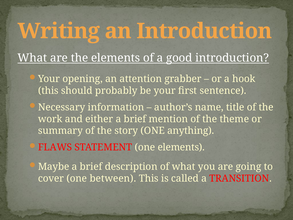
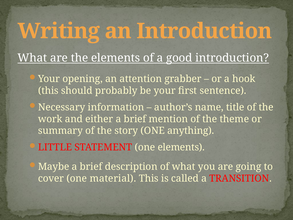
FLAWS: FLAWS -> LITTLE (55, 147)
between: between -> material (113, 178)
